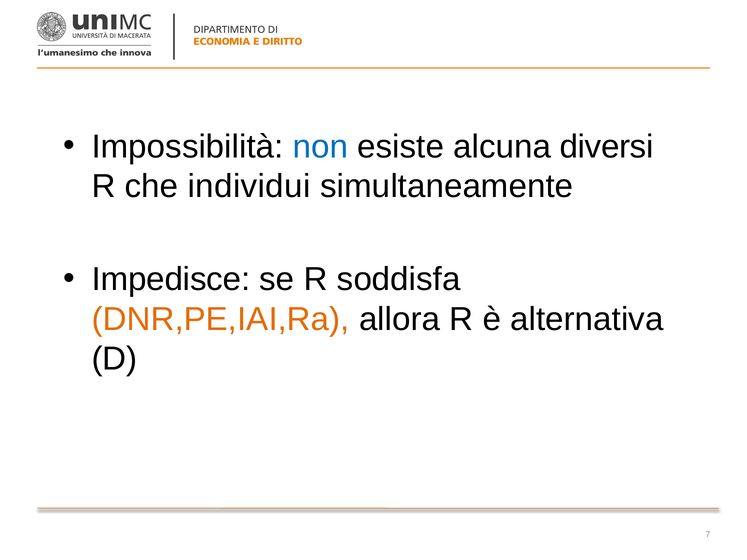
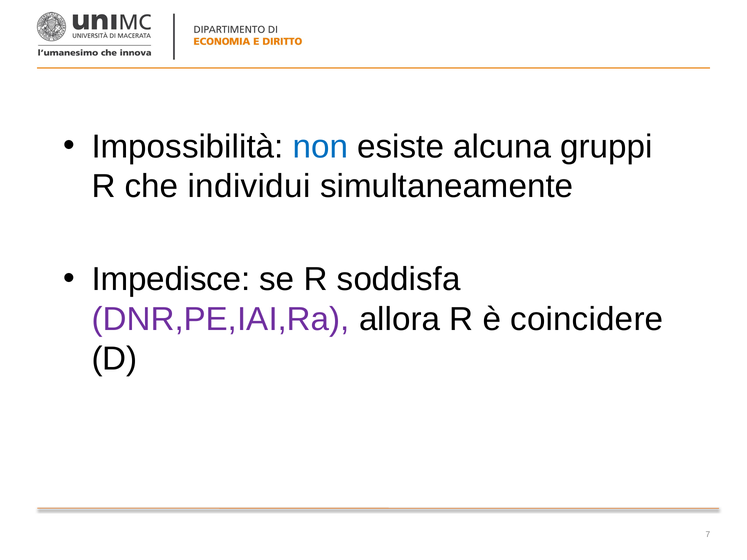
diversi: diversi -> gruppi (606, 147)
DNR,PE,IAI,Ra colour: orange -> purple (221, 319)
alternativa: alternativa -> coincidere (587, 319)
